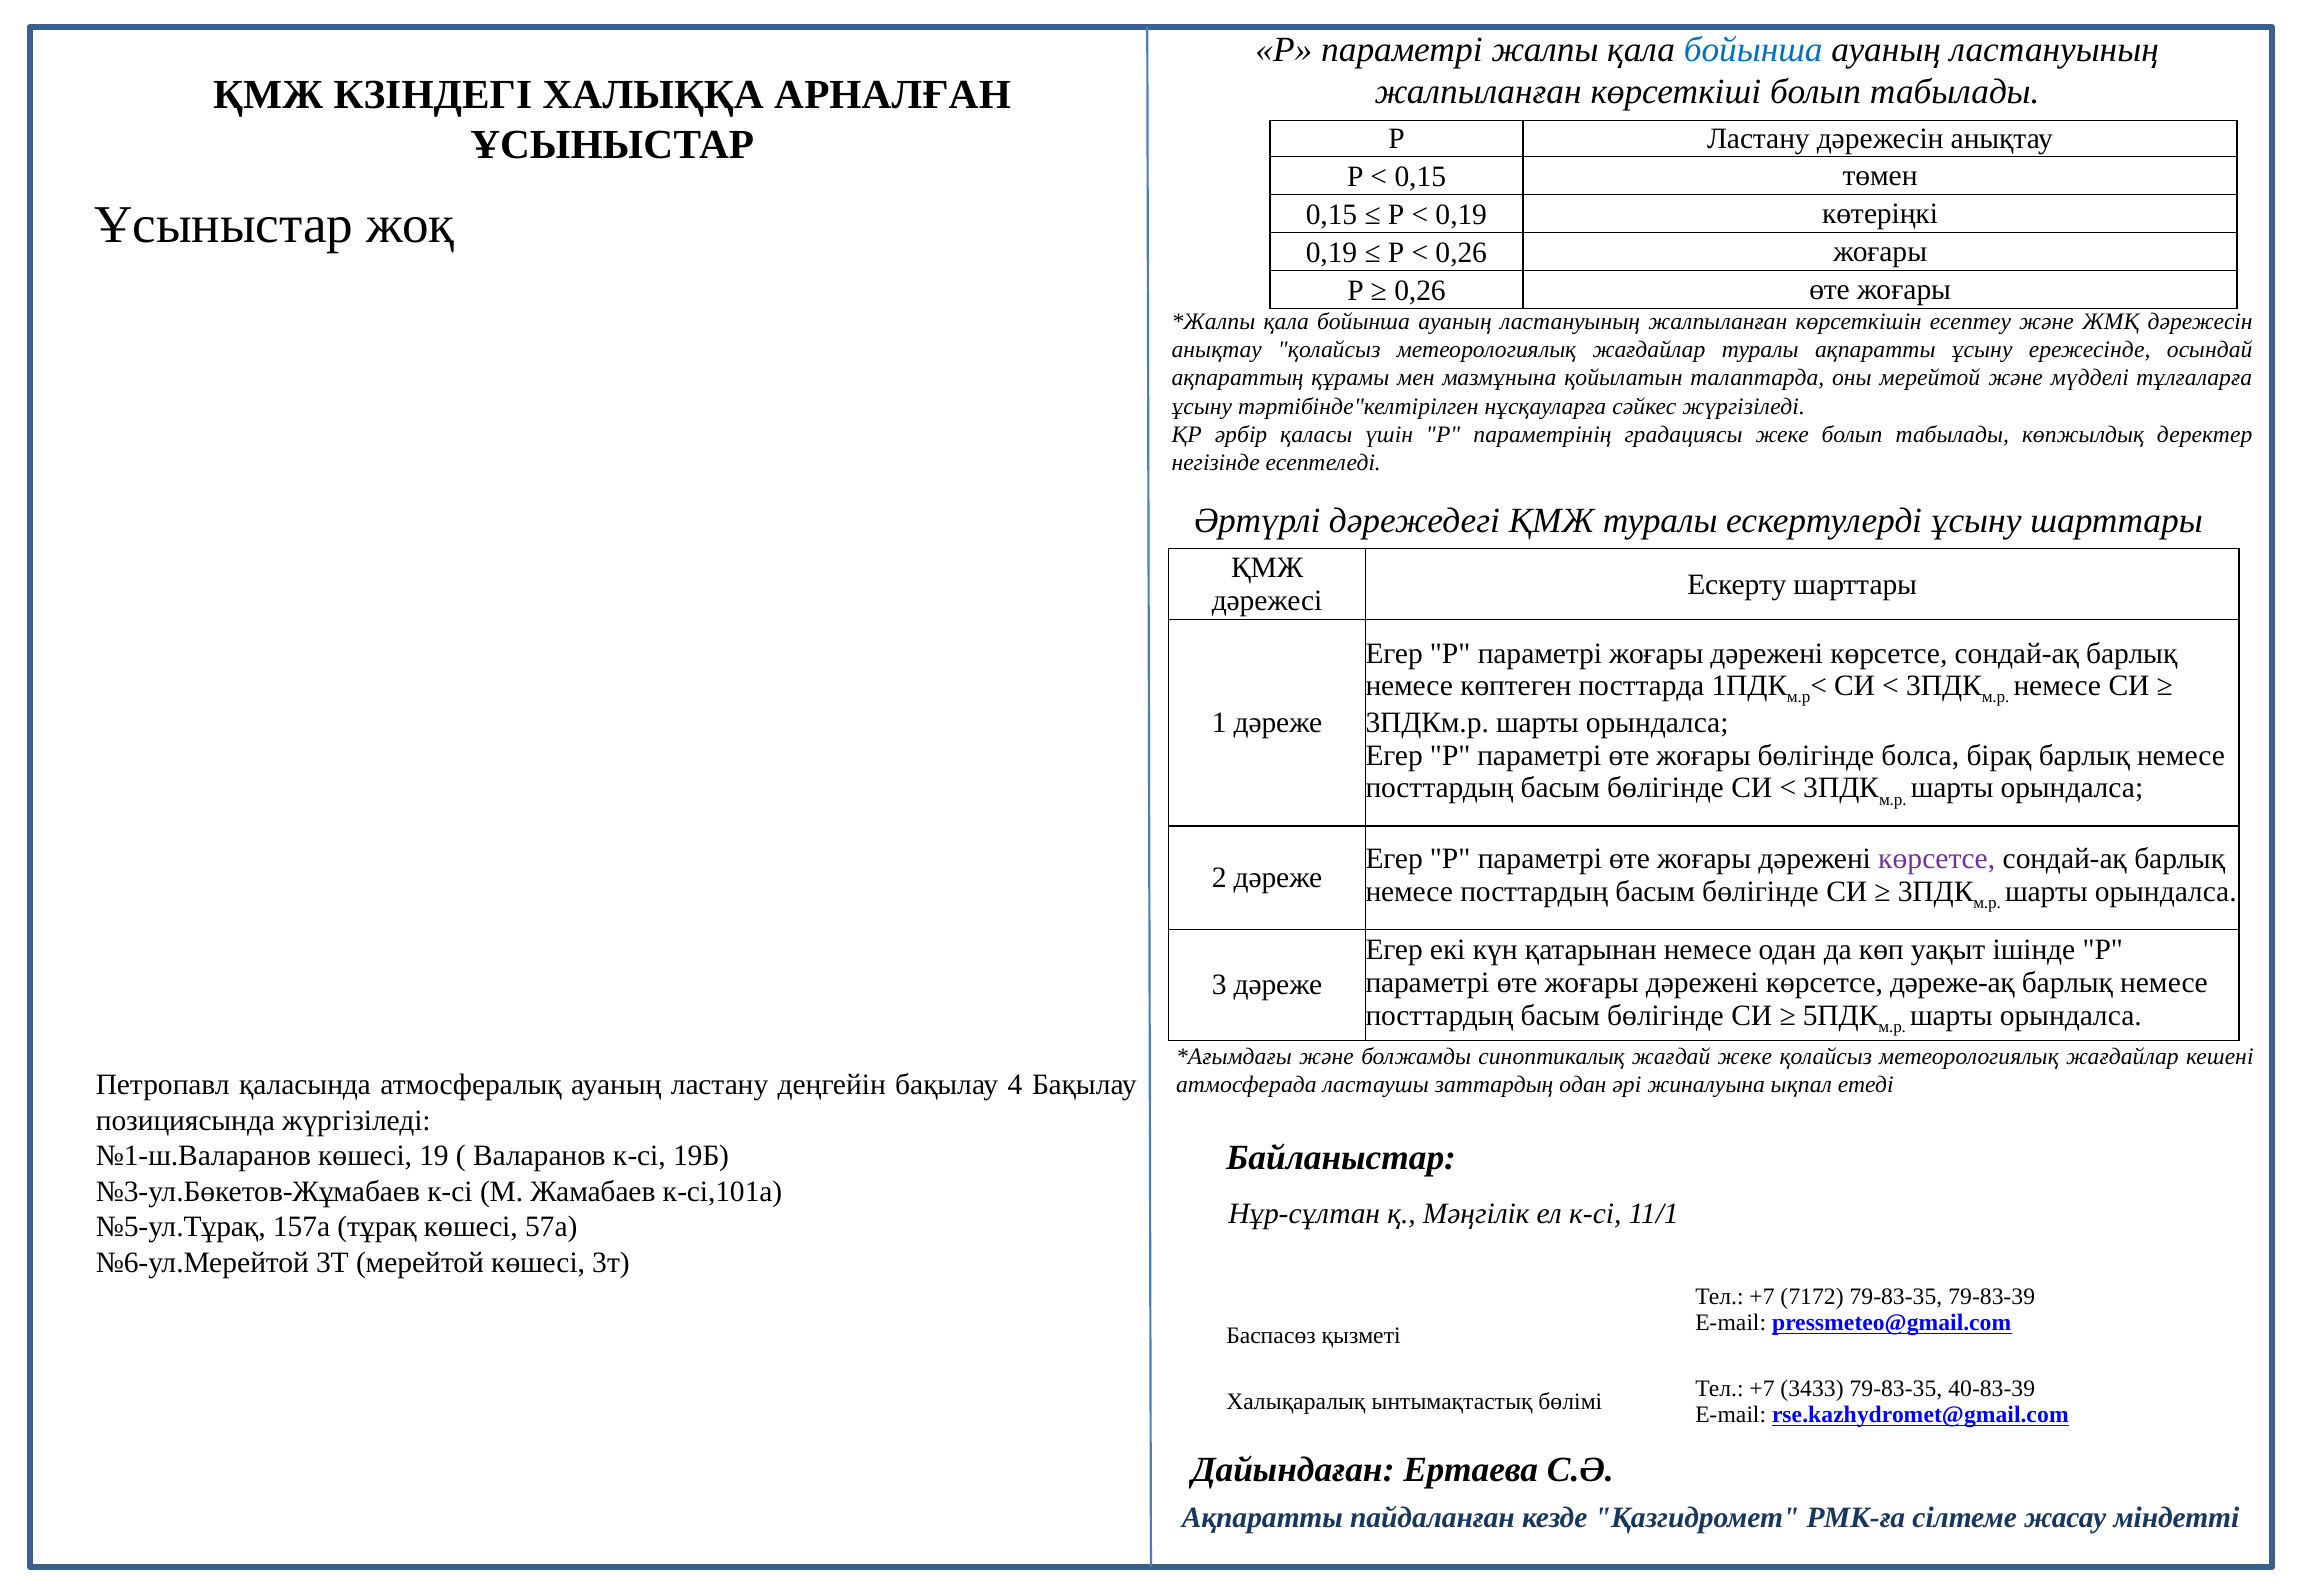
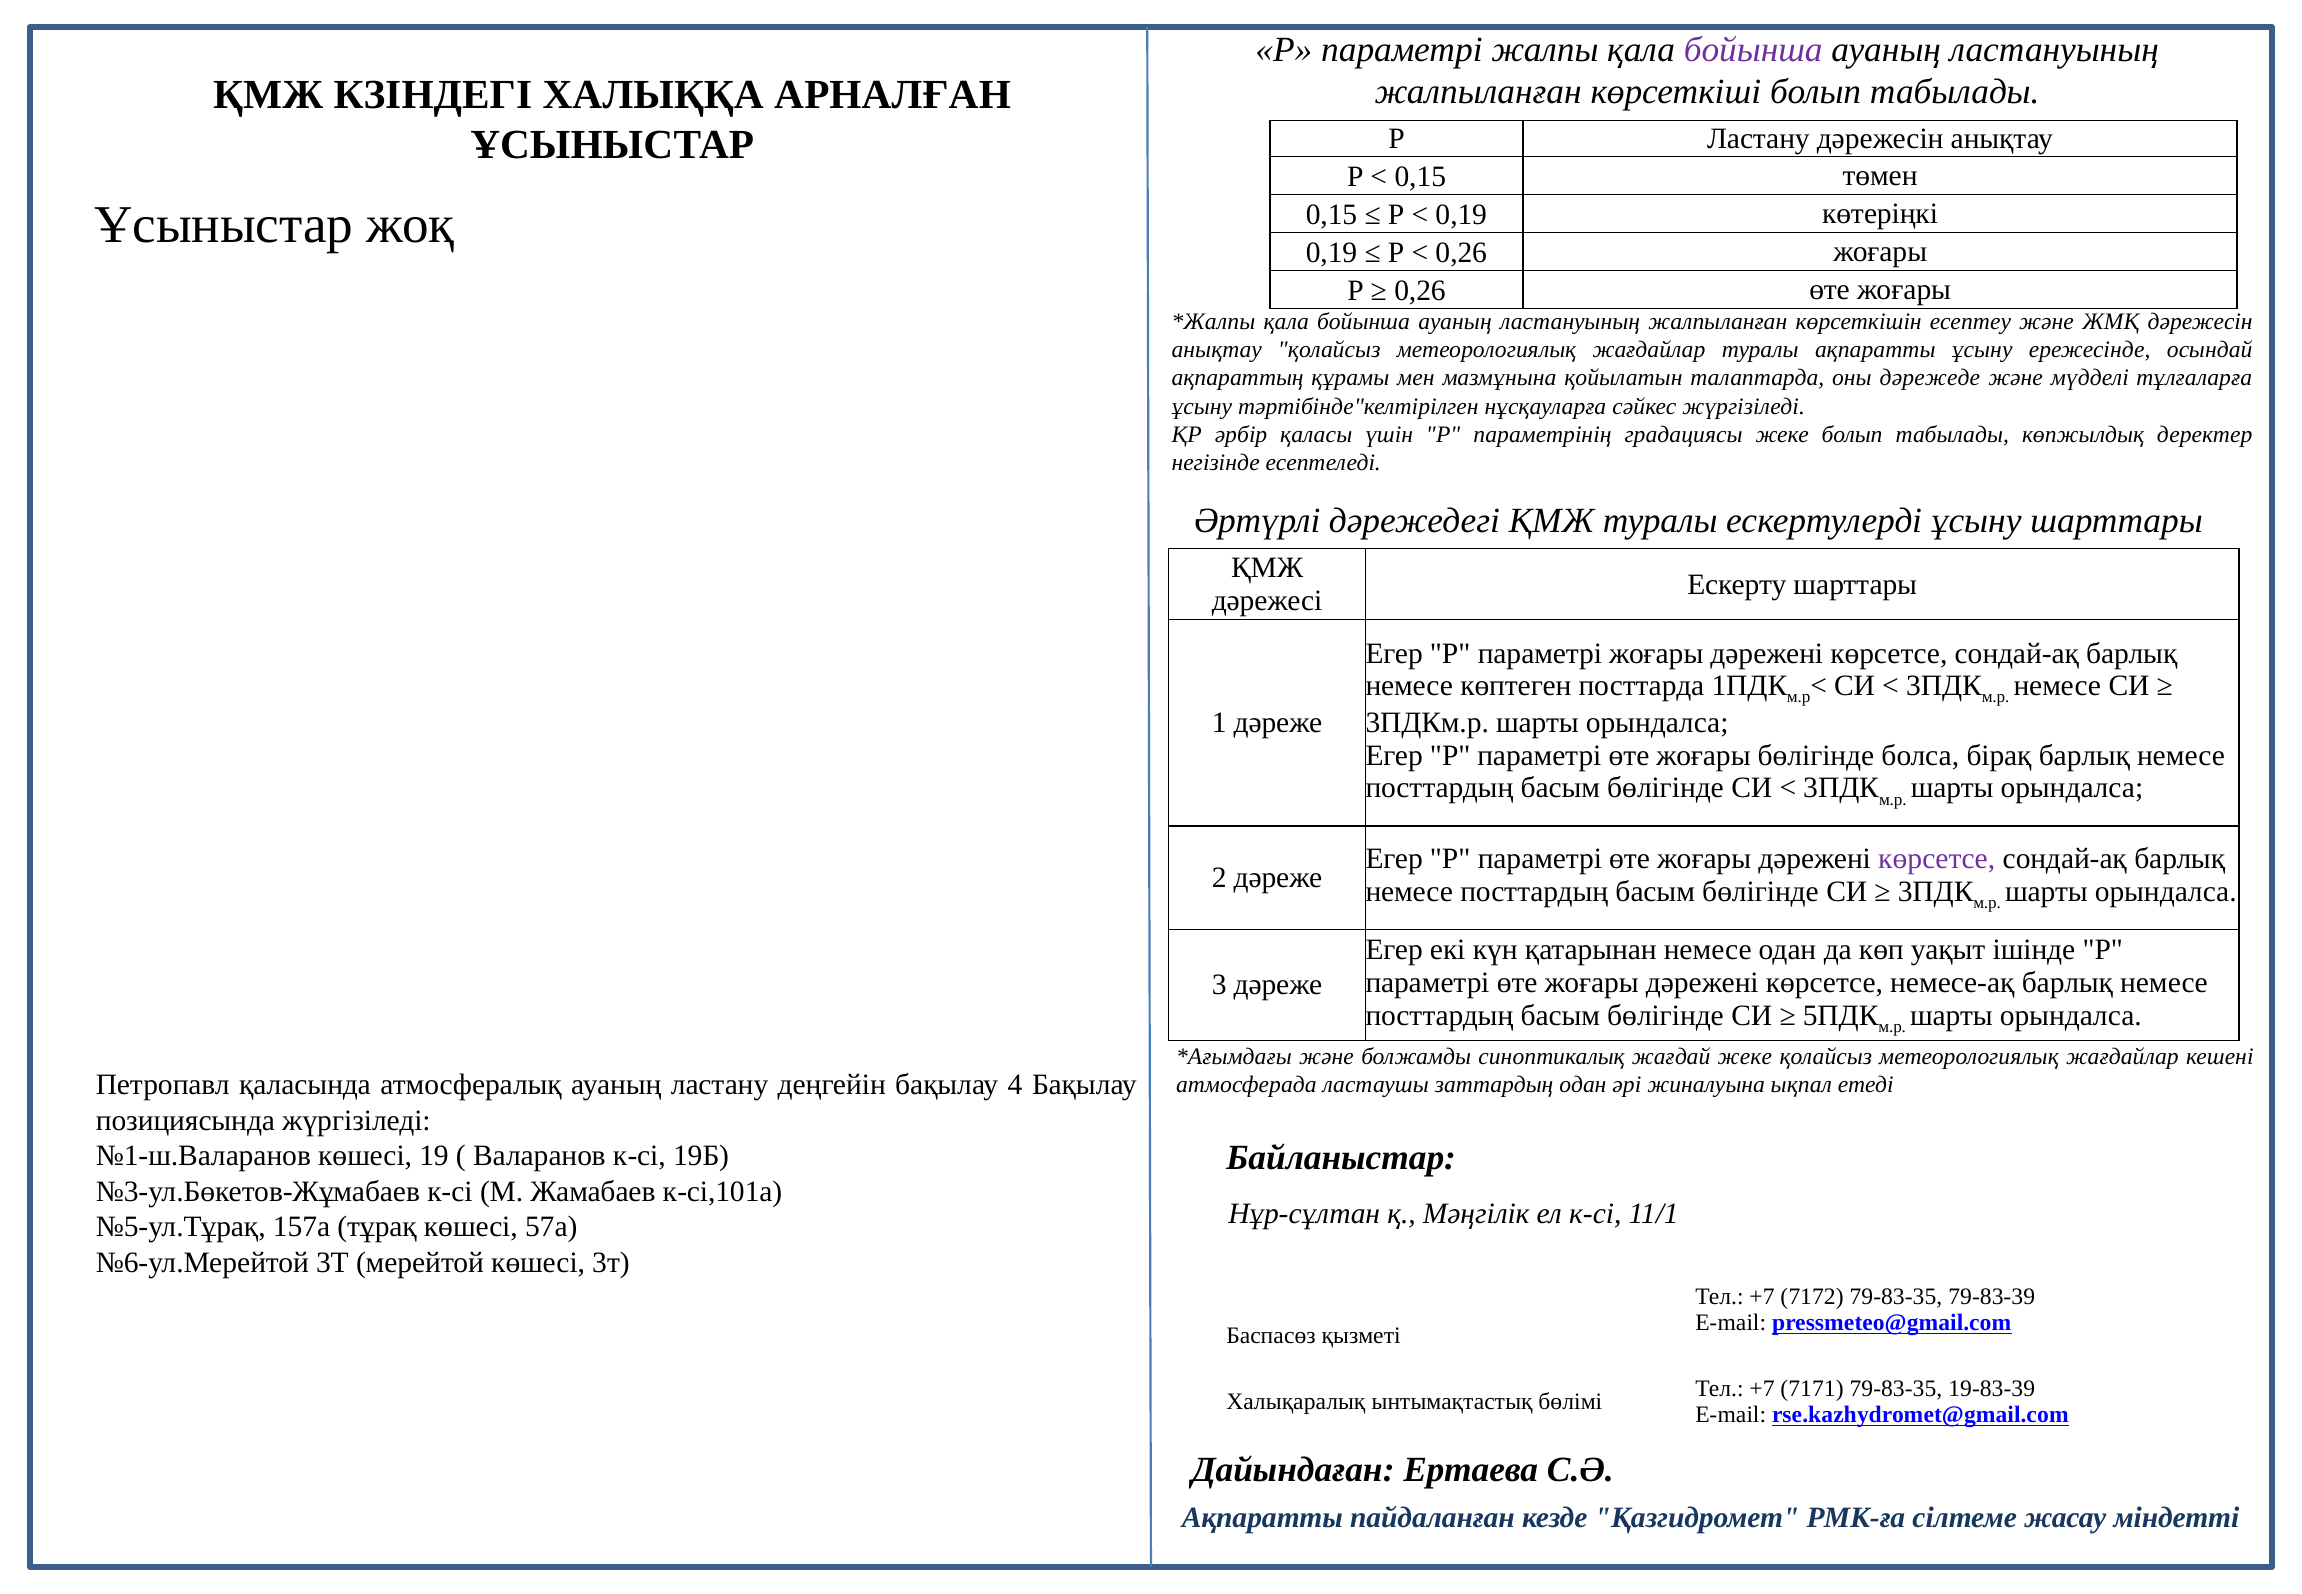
бойынша colour: blue -> purple (1753, 50)
оны мерейтой: мерейтой -> дәрежеде (1930, 378)
дәреже-ақ: дәреже-ақ -> немесе-ақ (1952, 983)
3433: 3433 -> 7171 (1812, 1389)
40-83-39: 40-83-39 -> 19-83-39 (1992, 1389)
